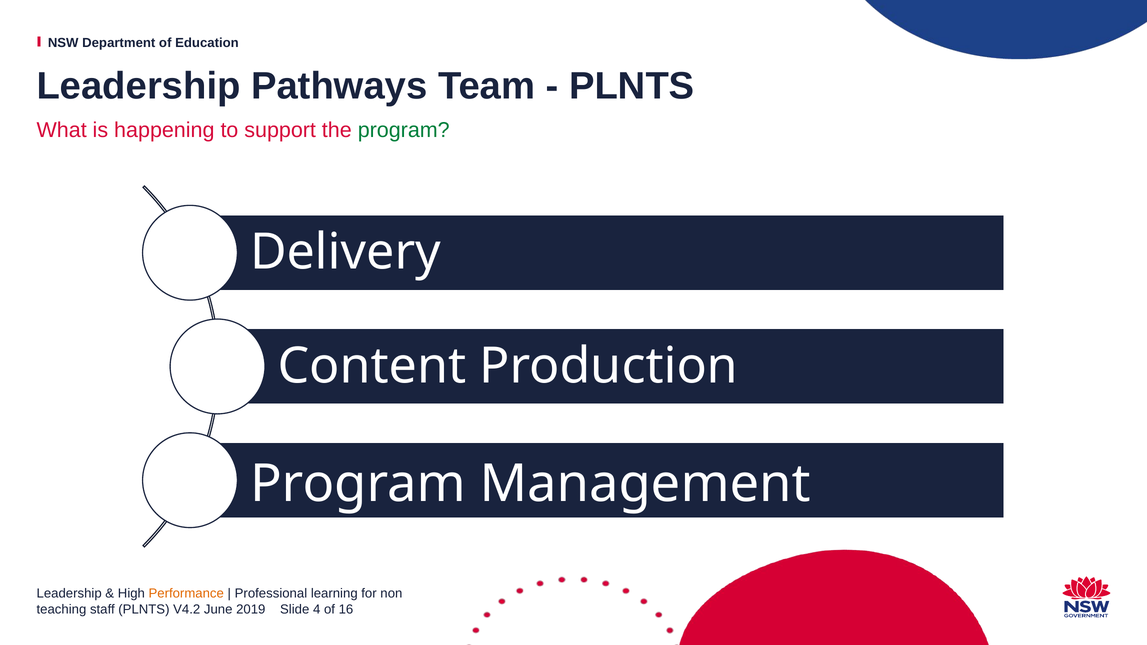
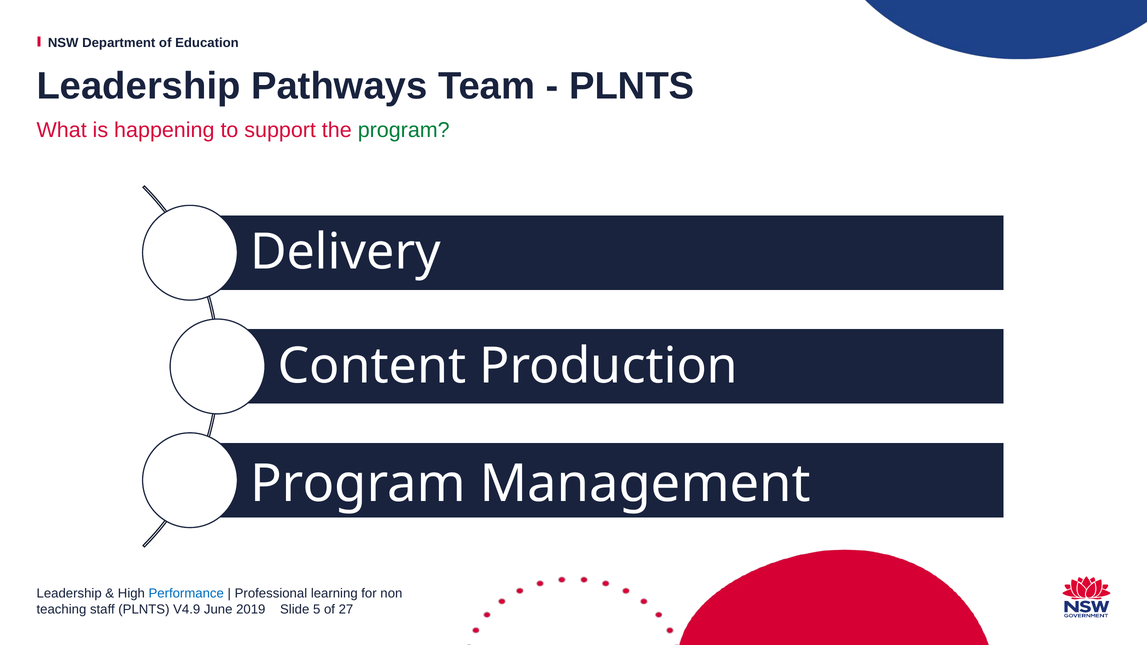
Performance colour: orange -> blue (186, 594)
V4.2: V4.2 -> V4.9 (187, 610)
4: 4 -> 5 (317, 610)
16: 16 -> 27 (346, 610)
